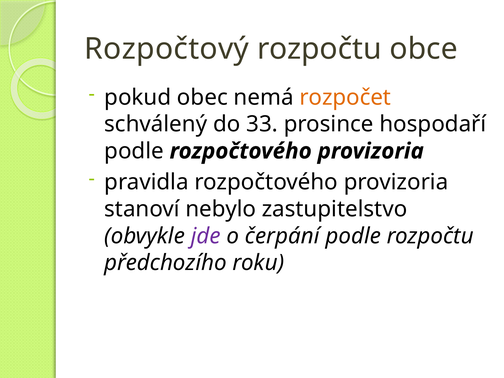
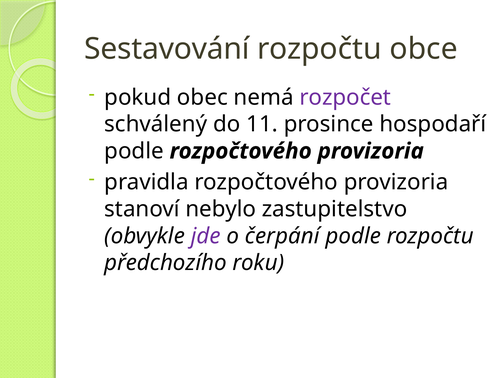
Rozpočtový: Rozpočtový -> Sestavování (167, 49)
rozpočet colour: orange -> purple (345, 97)
33: 33 -> 11 (262, 124)
